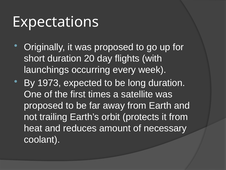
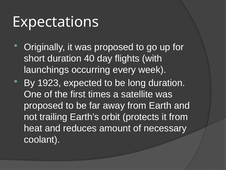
20: 20 -> 40 (89, 58)
1973: 1973 -> 1923 (49, 83)
